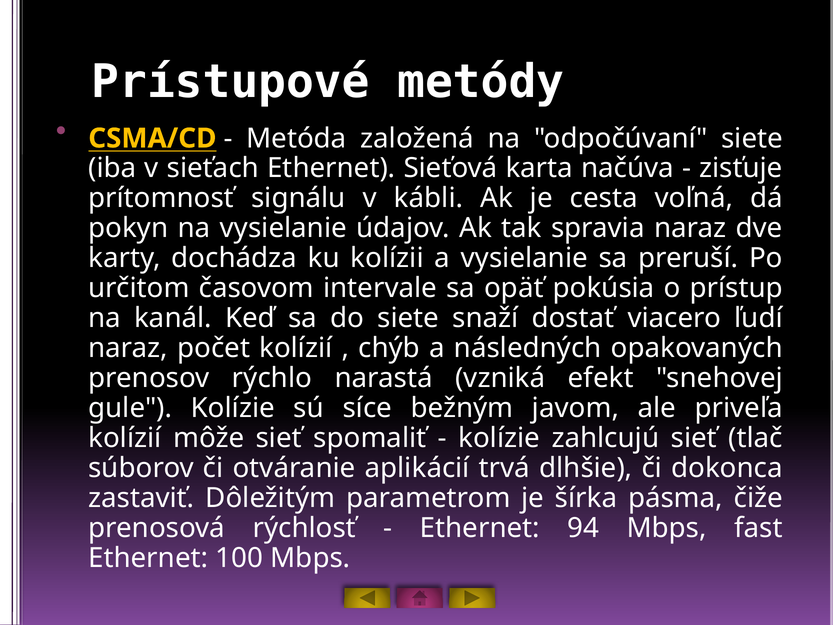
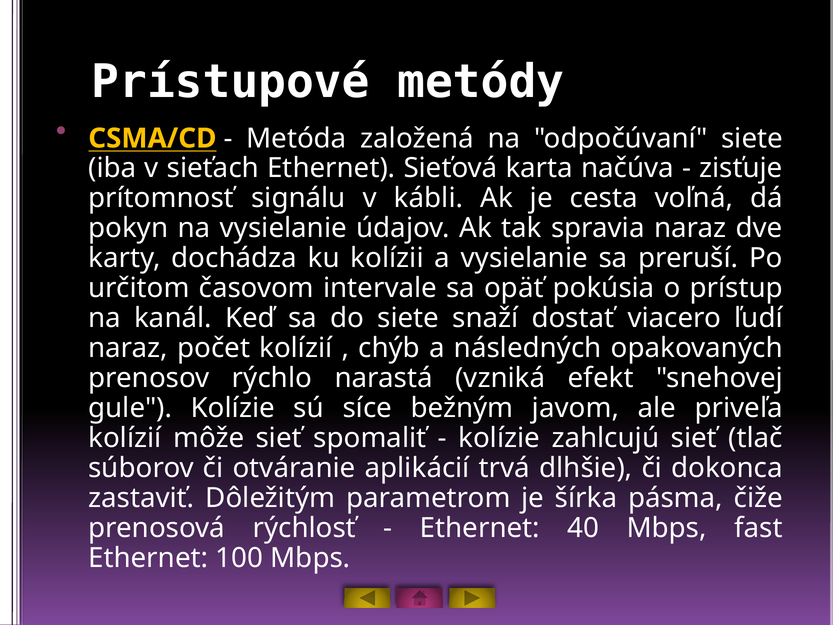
94: 94 -> 40 (583, 528)
